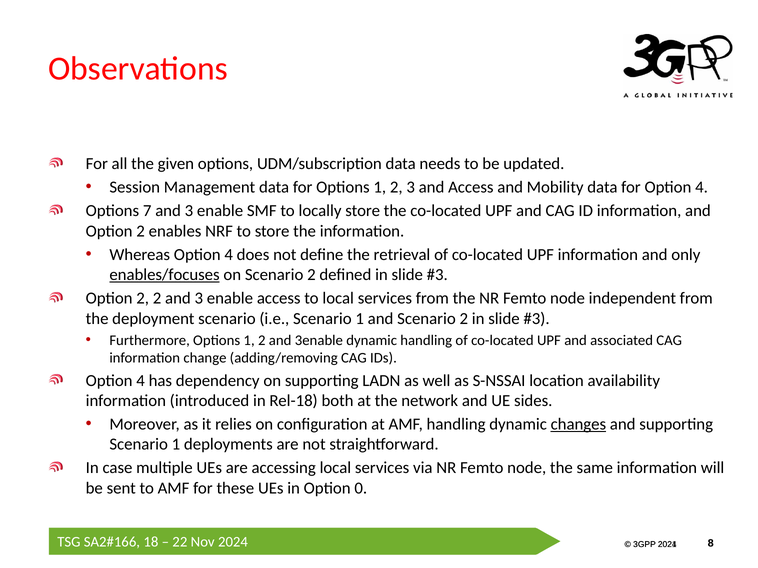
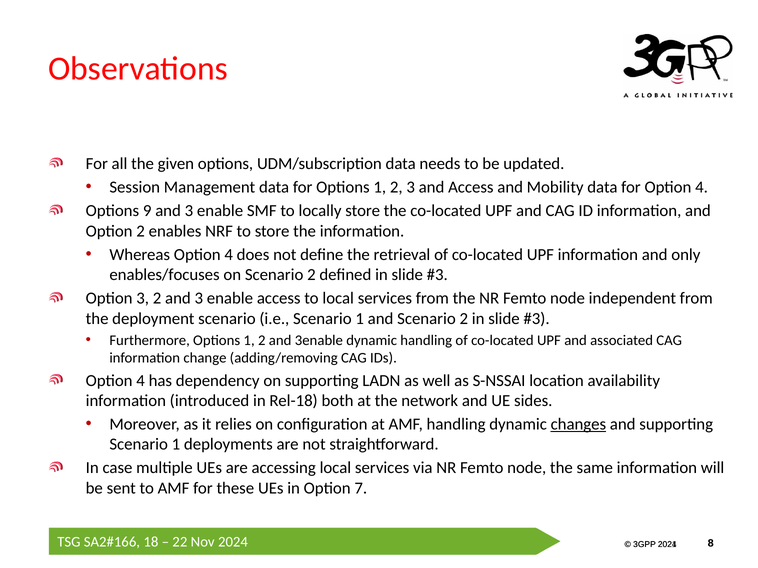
7: 7 -> 9 (147, 211)
enables/focuses underline: present -> none (165, 275)
2: 2 -> 3 (143, 299)
0: 0 -> 7 (361, 489)
